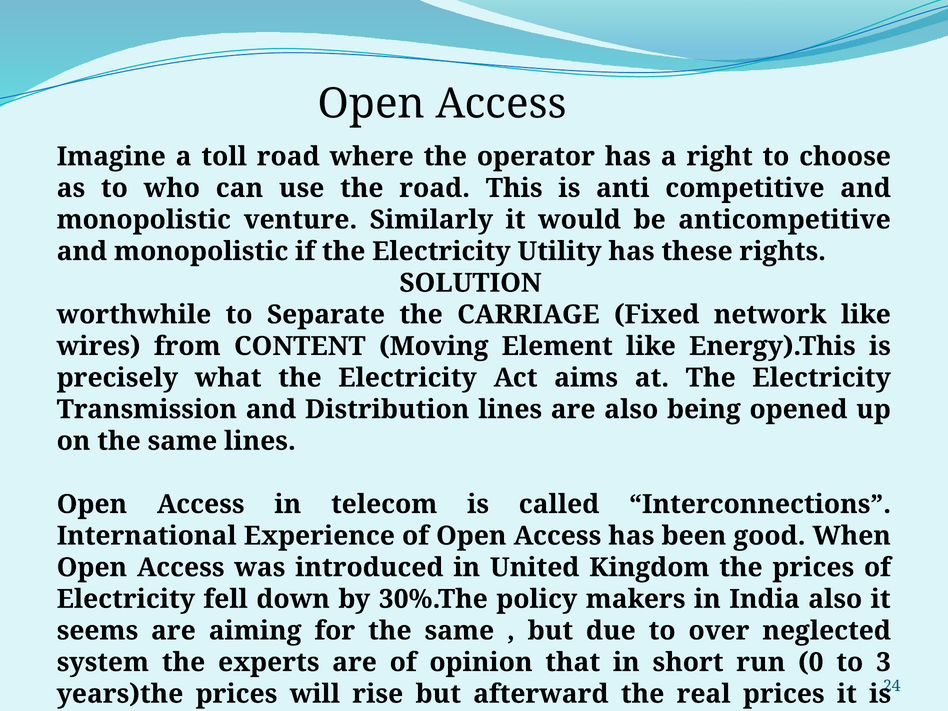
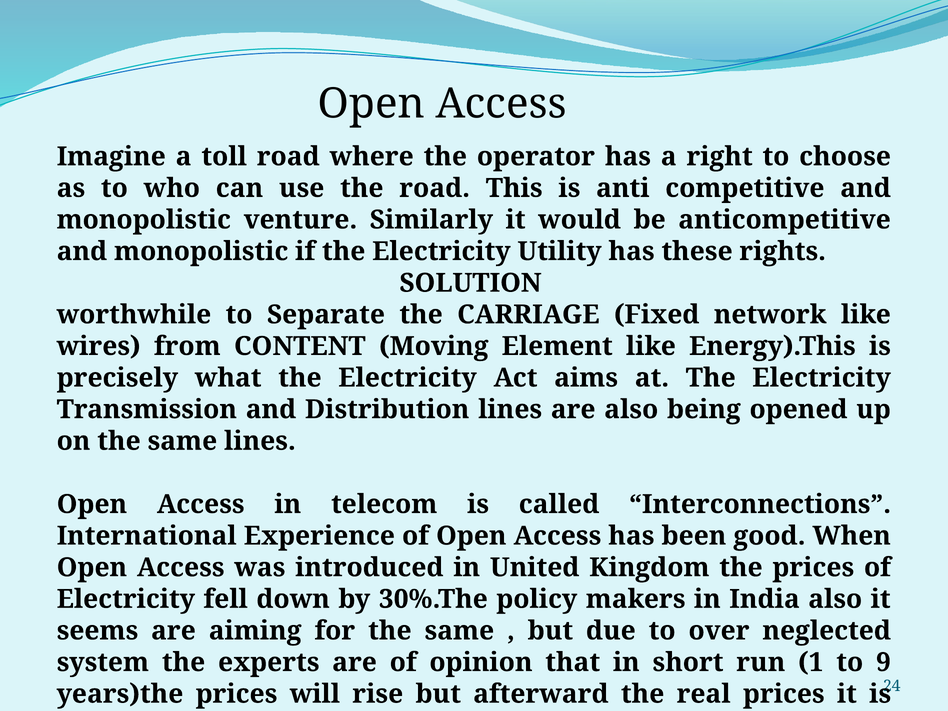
0: 0 -> 1 (811, 662)
3: 3 -> 9 (883, 662)
